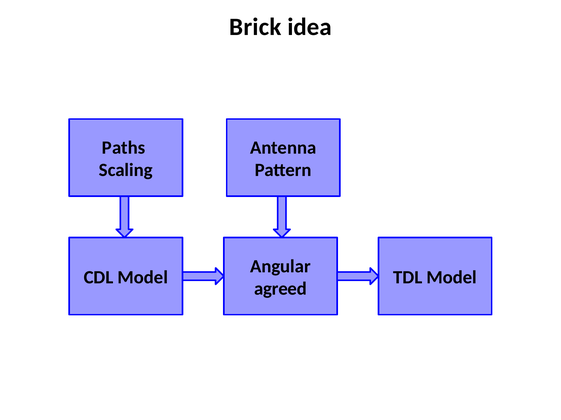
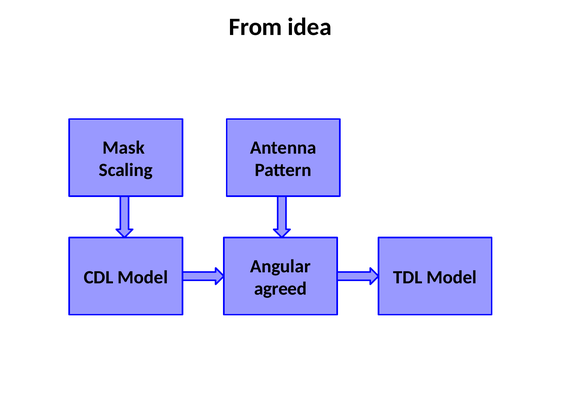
Brick: Brick -> From (256, 27)
Paths: Paths -> Mask (124, 148)
